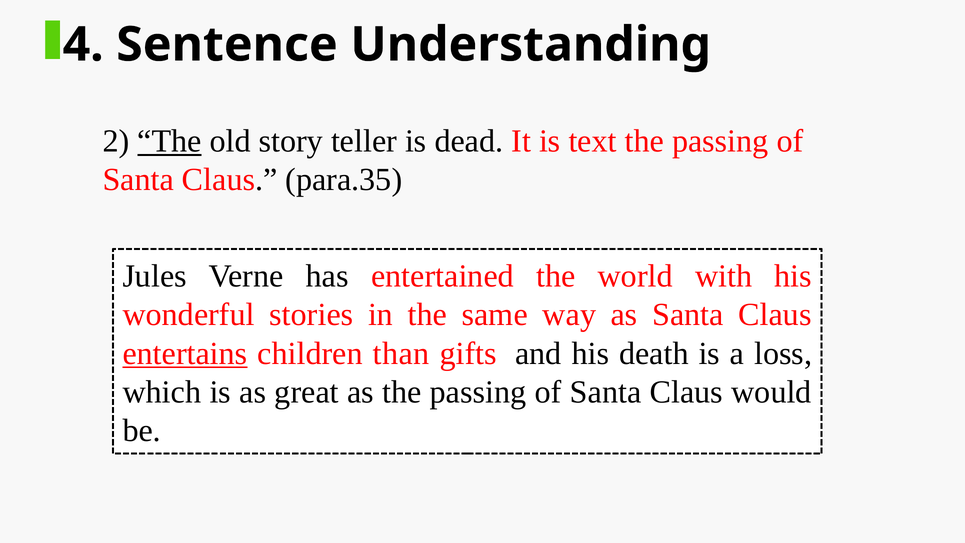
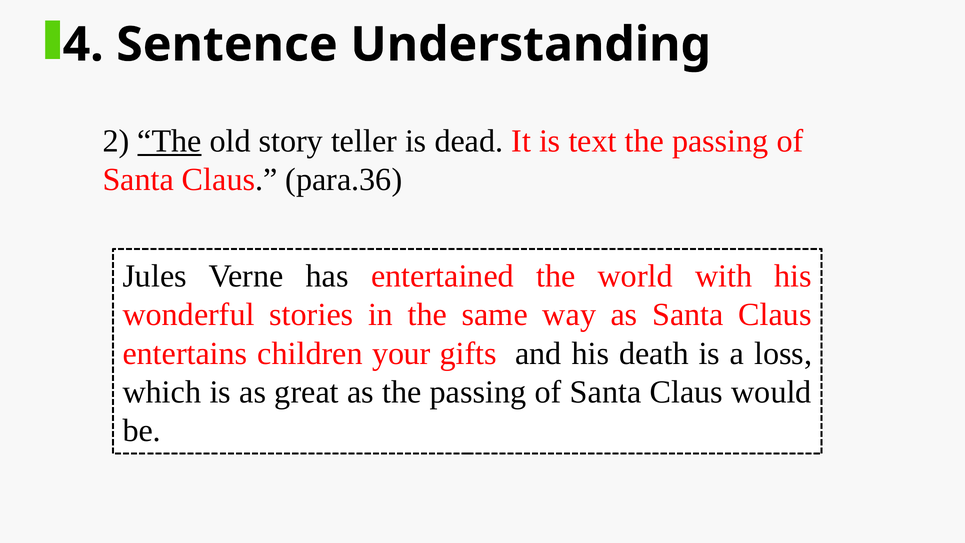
para.35: para.35 -> para.36 (344, 180)
entertains underline: present -> none (185, 353)
than: than -> your (401, 353)
